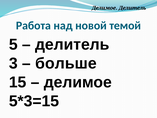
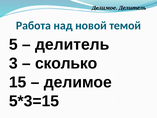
больше: больше -> сколько (66, 63)
